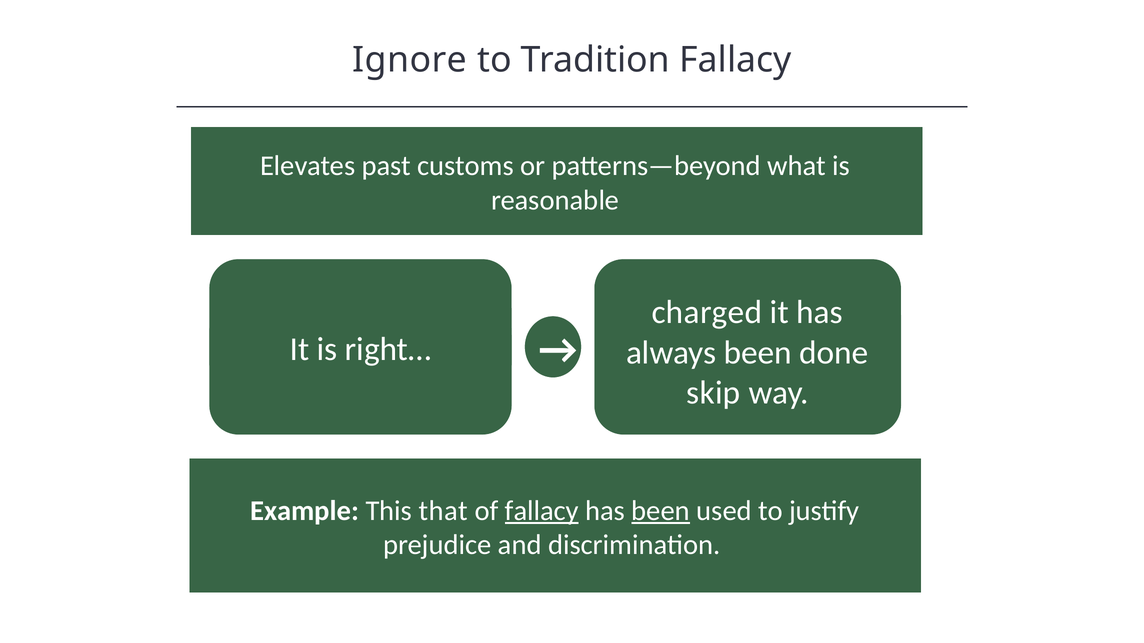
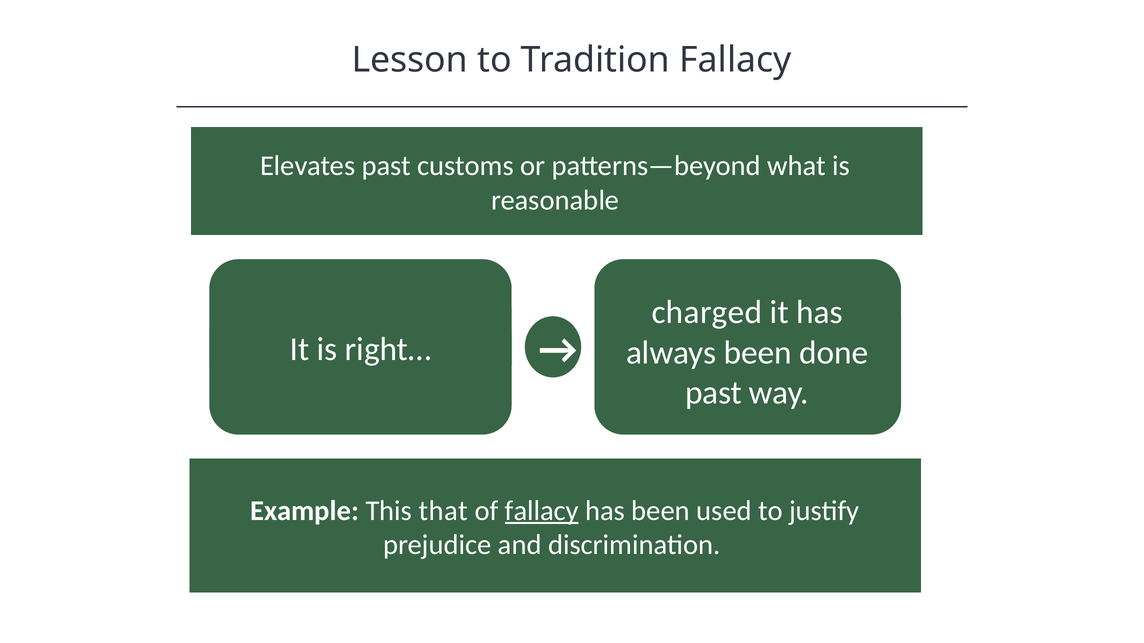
Ignore: Ignore -> Lesson (410, 60)
skip: skip -> past (714, 393)
been underline: present -> none (661, 511)
